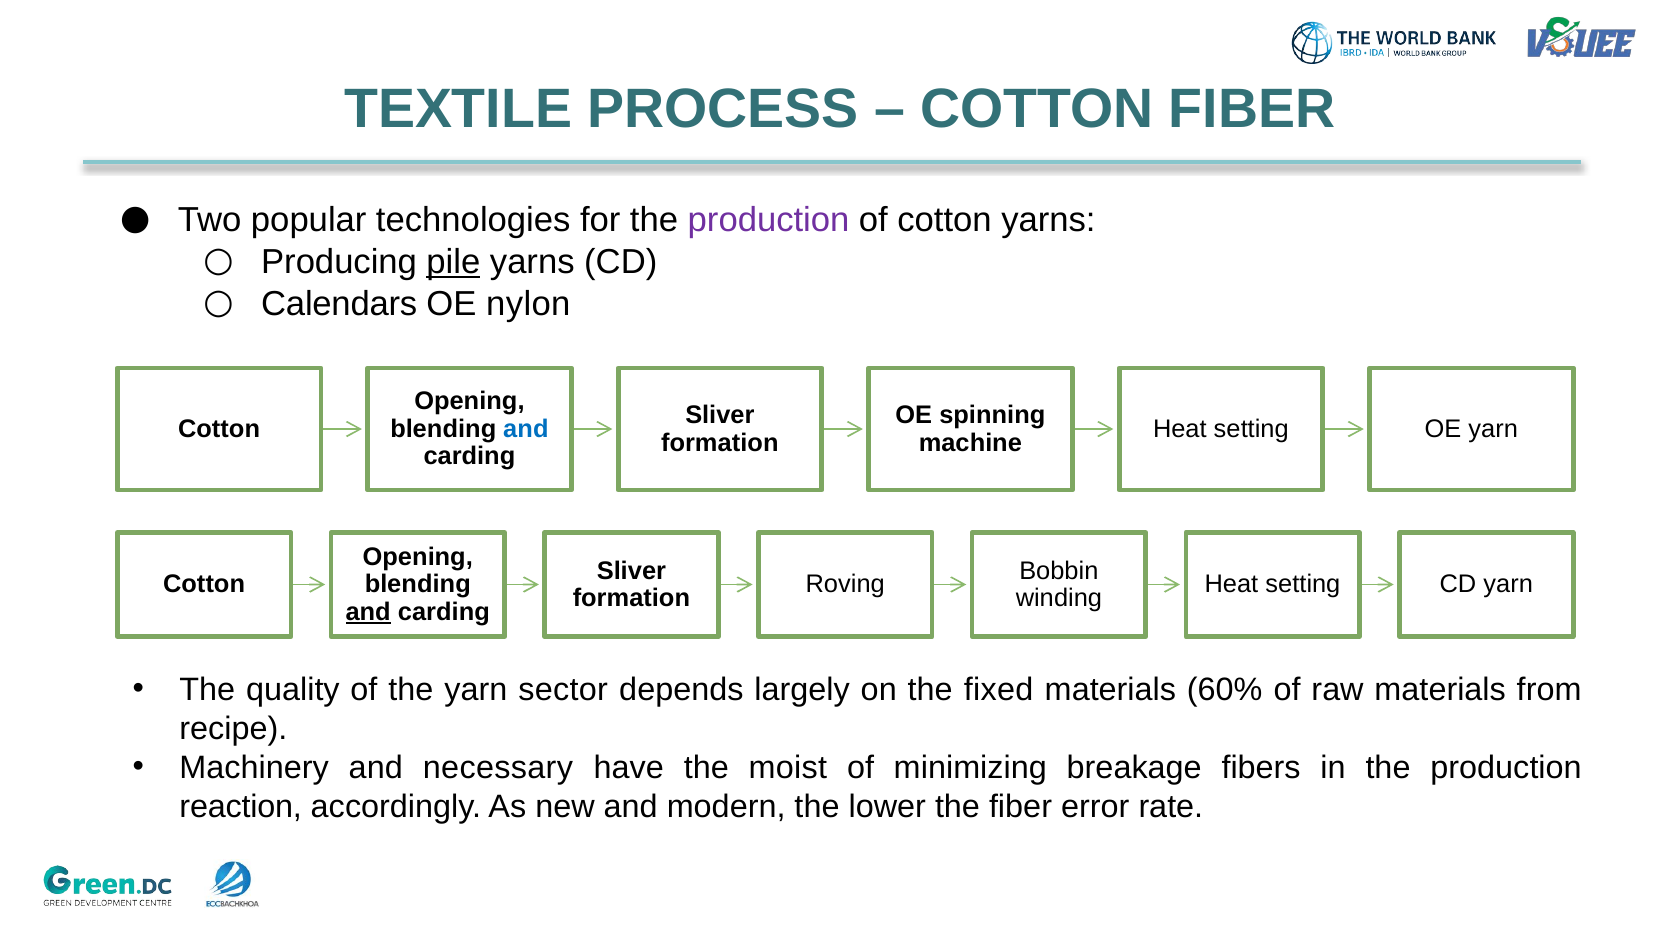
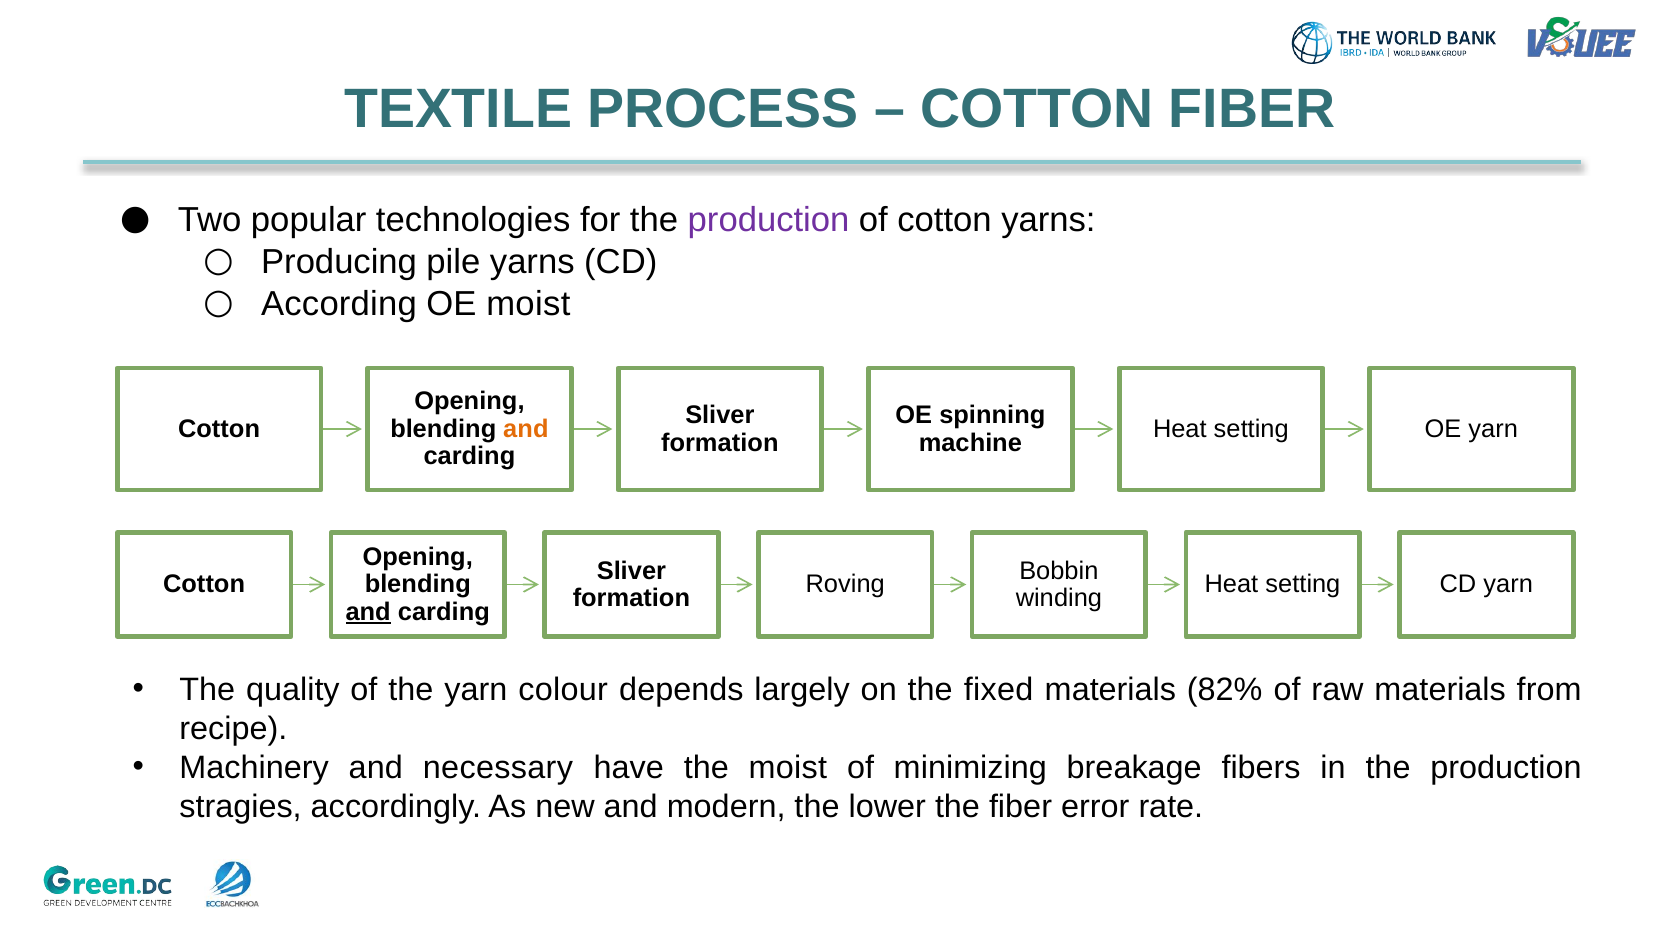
pile underline: present -> none (453, 262)
Calendars: Calendars -> According (339, 304)
OE nylon: nylon -> moist (528, 304)
and colour: blue -> orange (526, 429)
sector: sector -> colour (563, 690)
60%: 60% -> 82% (1225, 690)
reaction: reaction -> stragies (241, 806)
